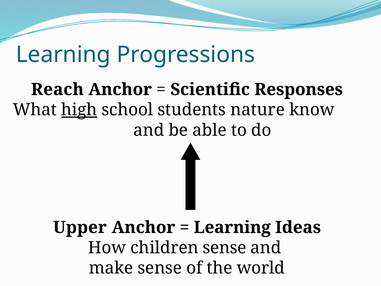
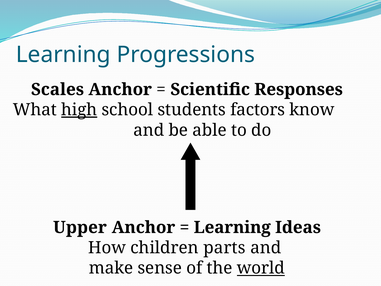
Reach: Reach -> Scales (57, 89)
nature: nature -> factors (258, 110)
children sense: sense -> parts (224, 248)
world underline: none -> present (261, 268)
